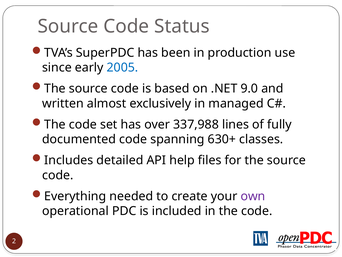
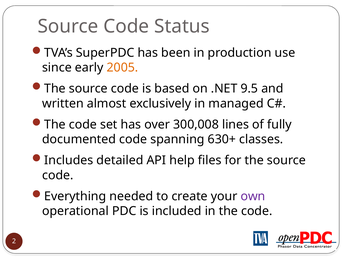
2005 colour: blue -> orange (122, 68)
9.0: 9.0 -> 9.5 (249, 88)
337,988: 337,988 -> 300,008 (196, 124)
